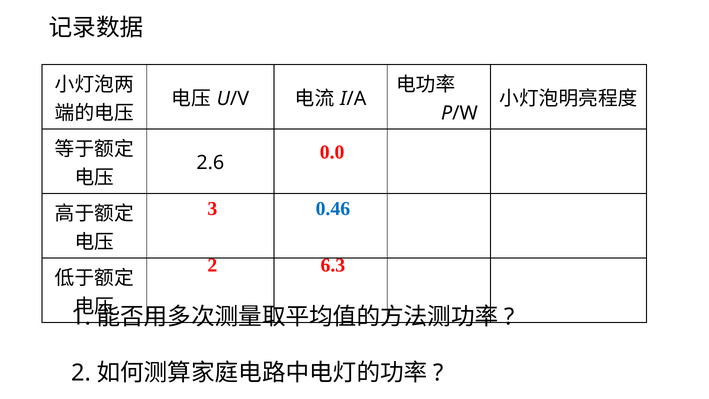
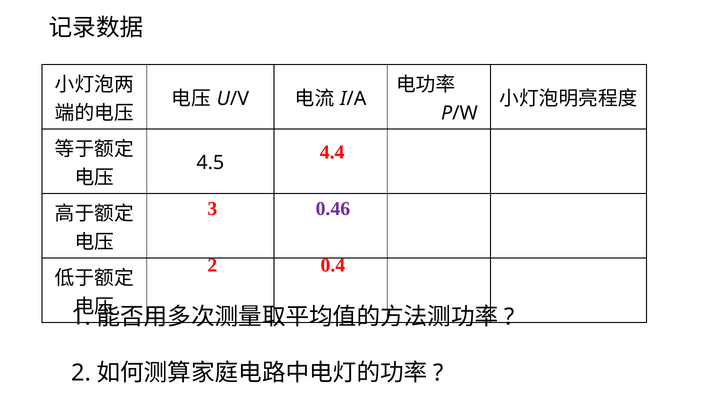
0.0: 0.0 -> 4.4 (332, 152)
2.6: 2.6 -> 4.5 (210, 163)
0.46 colour: blue -> purple (333, 209)
6.3: 6.3 -> 0.4 (333, 265)
